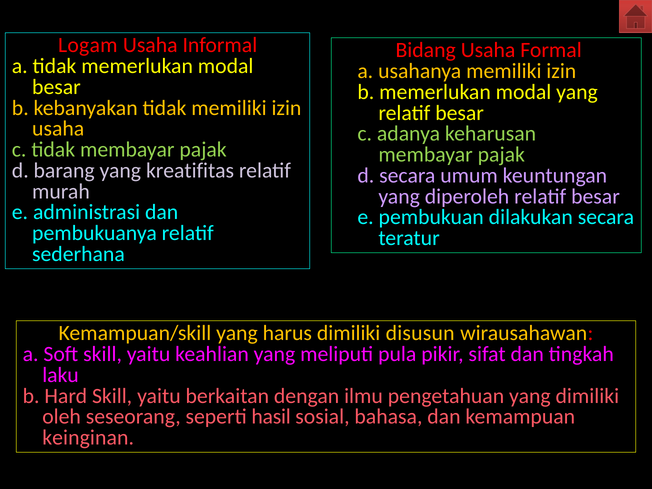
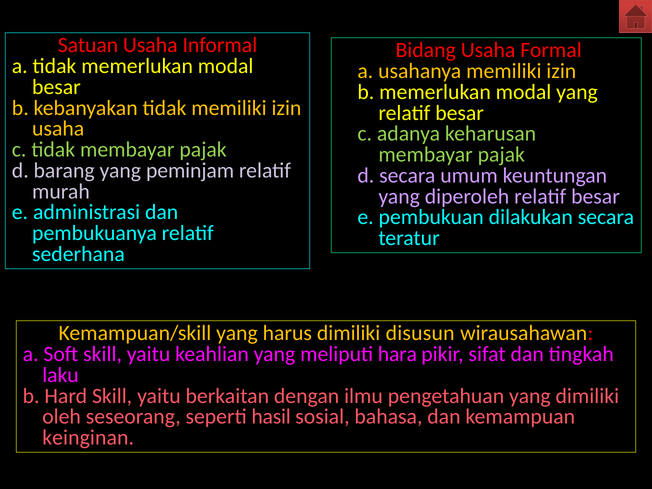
Logam: Logam -> Satuan (88, 45)
kreatifitas: kreatifitas -> peminjam (190, 171)
pula: pula -> hara (397, 354)
